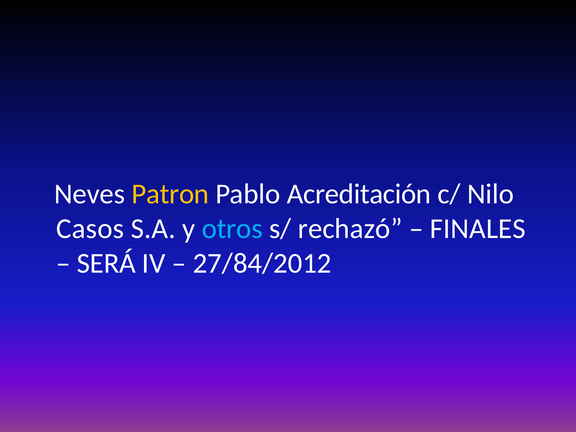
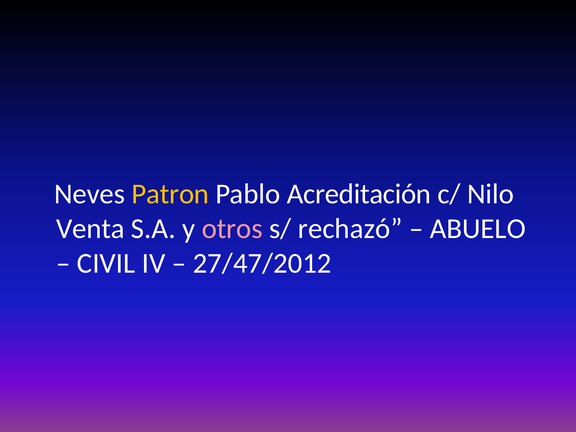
Casos: Casos -> Venta (90, 229)
otros colour: light blue -> pink (232, 229)
FINALES: FINALES -> ABUELO (478, 229)
SERÁ: SERÁ -> CIVIL (106, 263)
27/84/2012: 27/84/2012 -> 27/47/2012 (262, 263)
